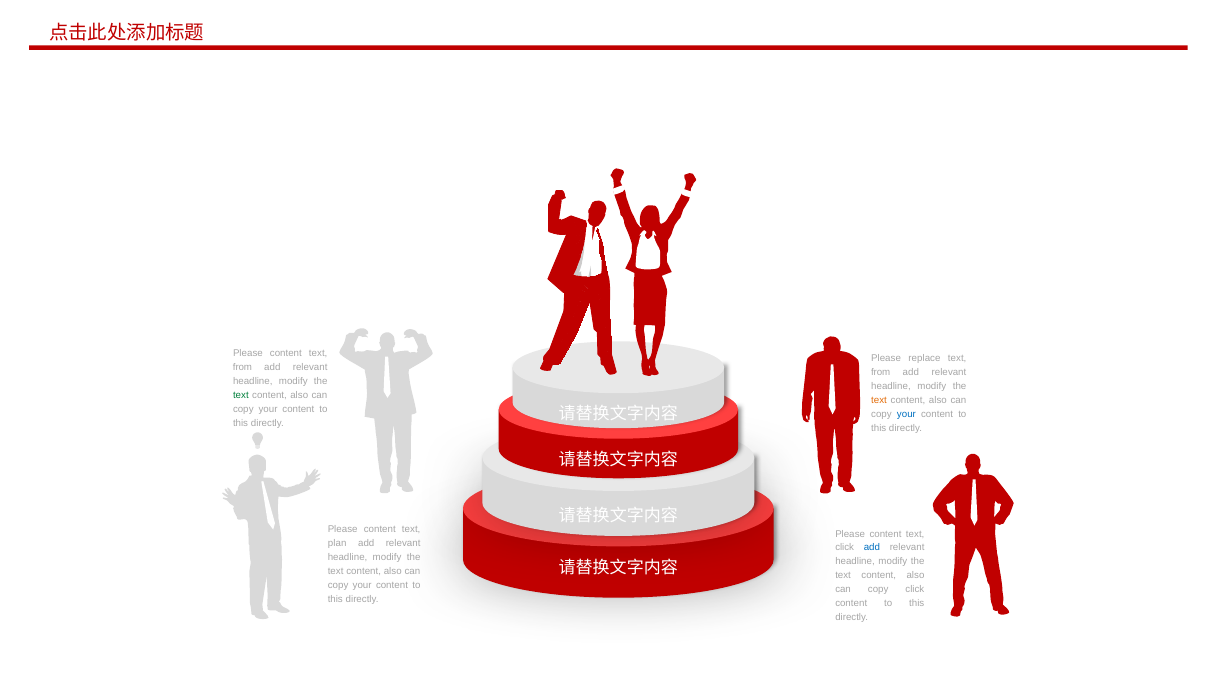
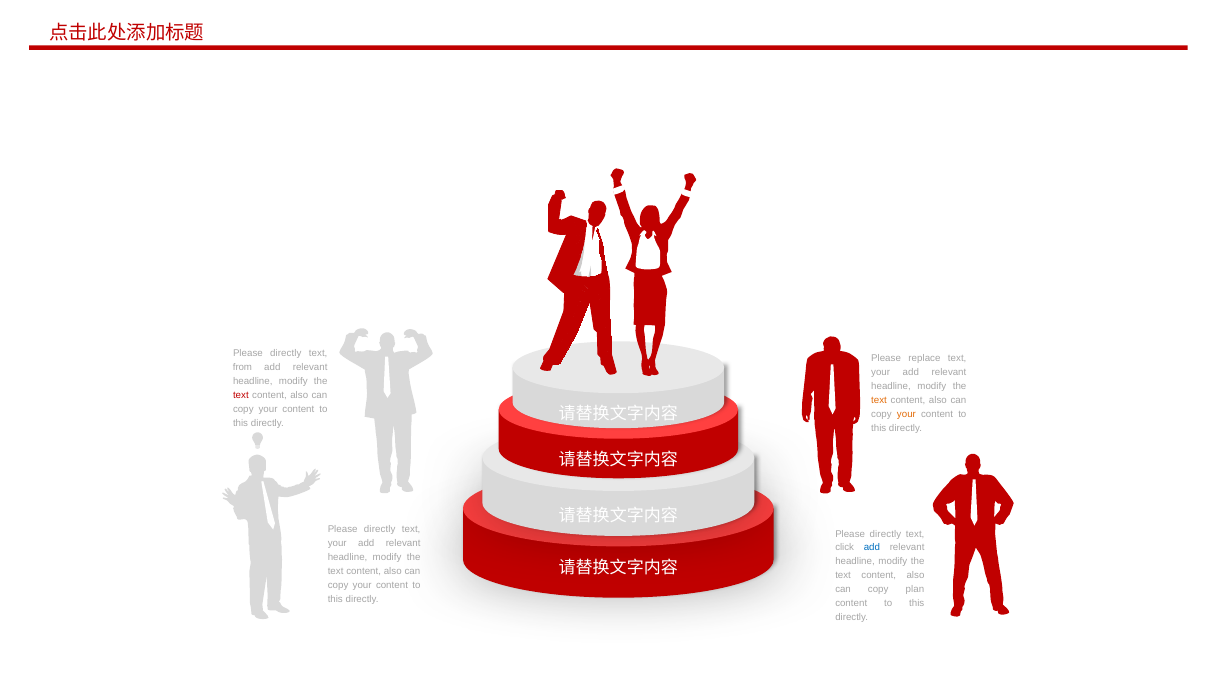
content: content -> directly (286, 353)
from: from -> your (881, 372)
text colour: green -> red (241, 395)
your colour: blue -> orange (906, 414)
content: content -> directly (380, 529)
content: content -> directly (885, 533)
plan: plan -> your (337, 543)
copy click: click -> plan (915, 589)
